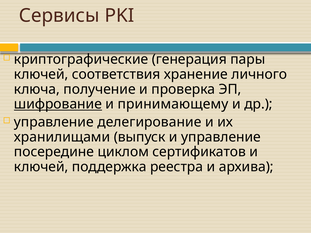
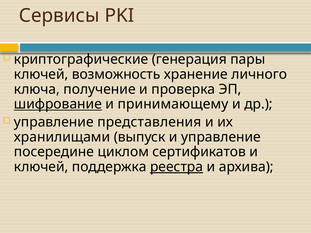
соответствия: соответствия -> возможность (116, 74)
делегирование: делегирование -> представления (149, 122)
реестра underline: none -> present (177, 167)
